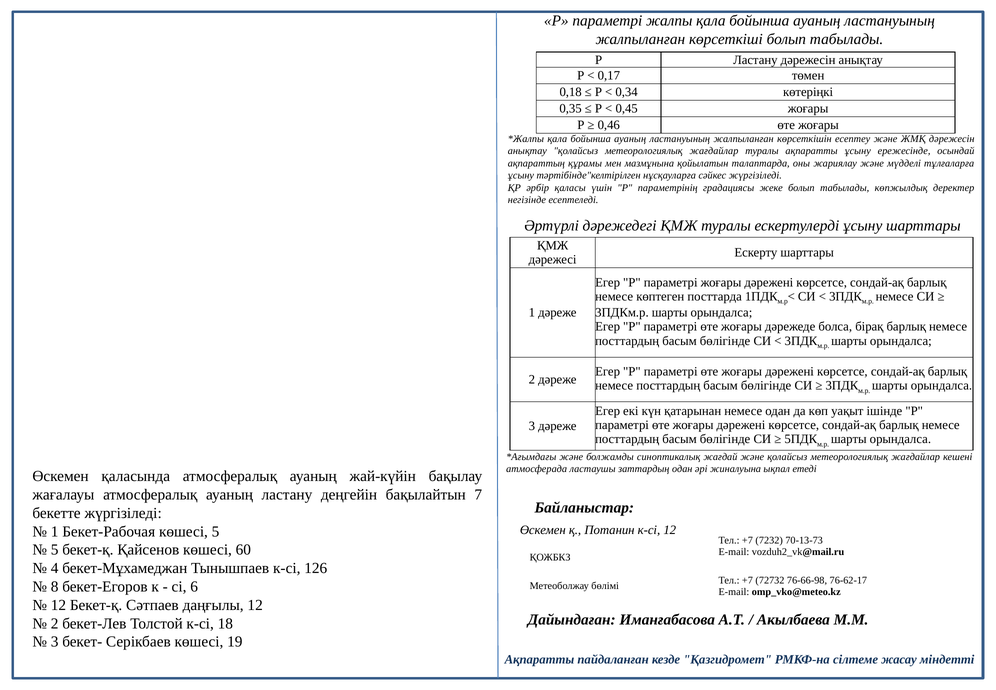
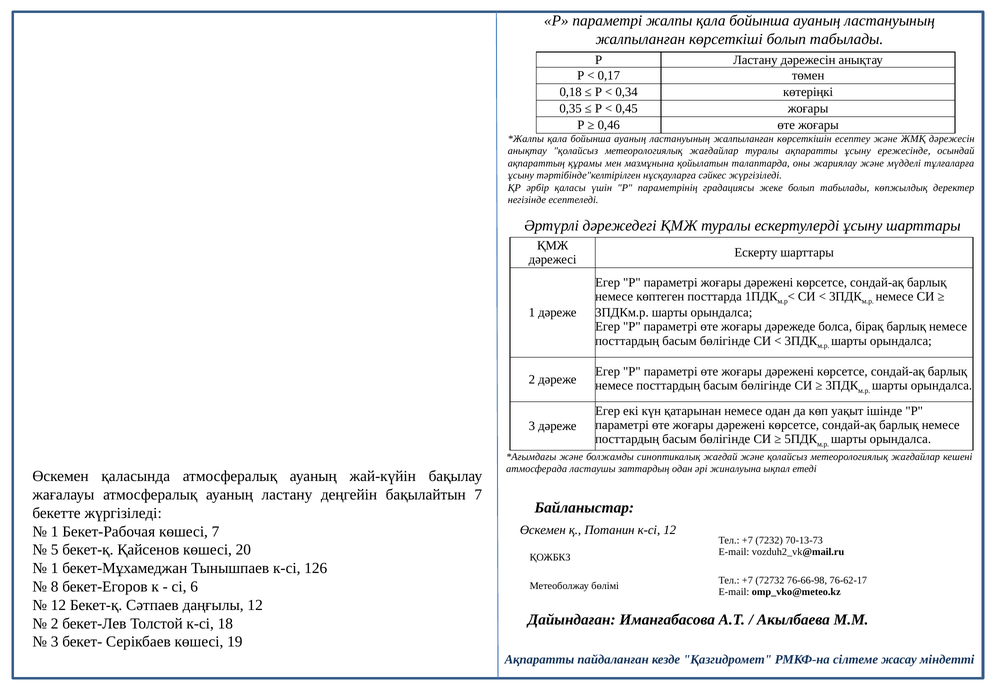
көшесі 5: 5 -> 7 (216, 531)
60: 60 -> 20 (243, 550)
4: 4 -> 1 (55, 568)
